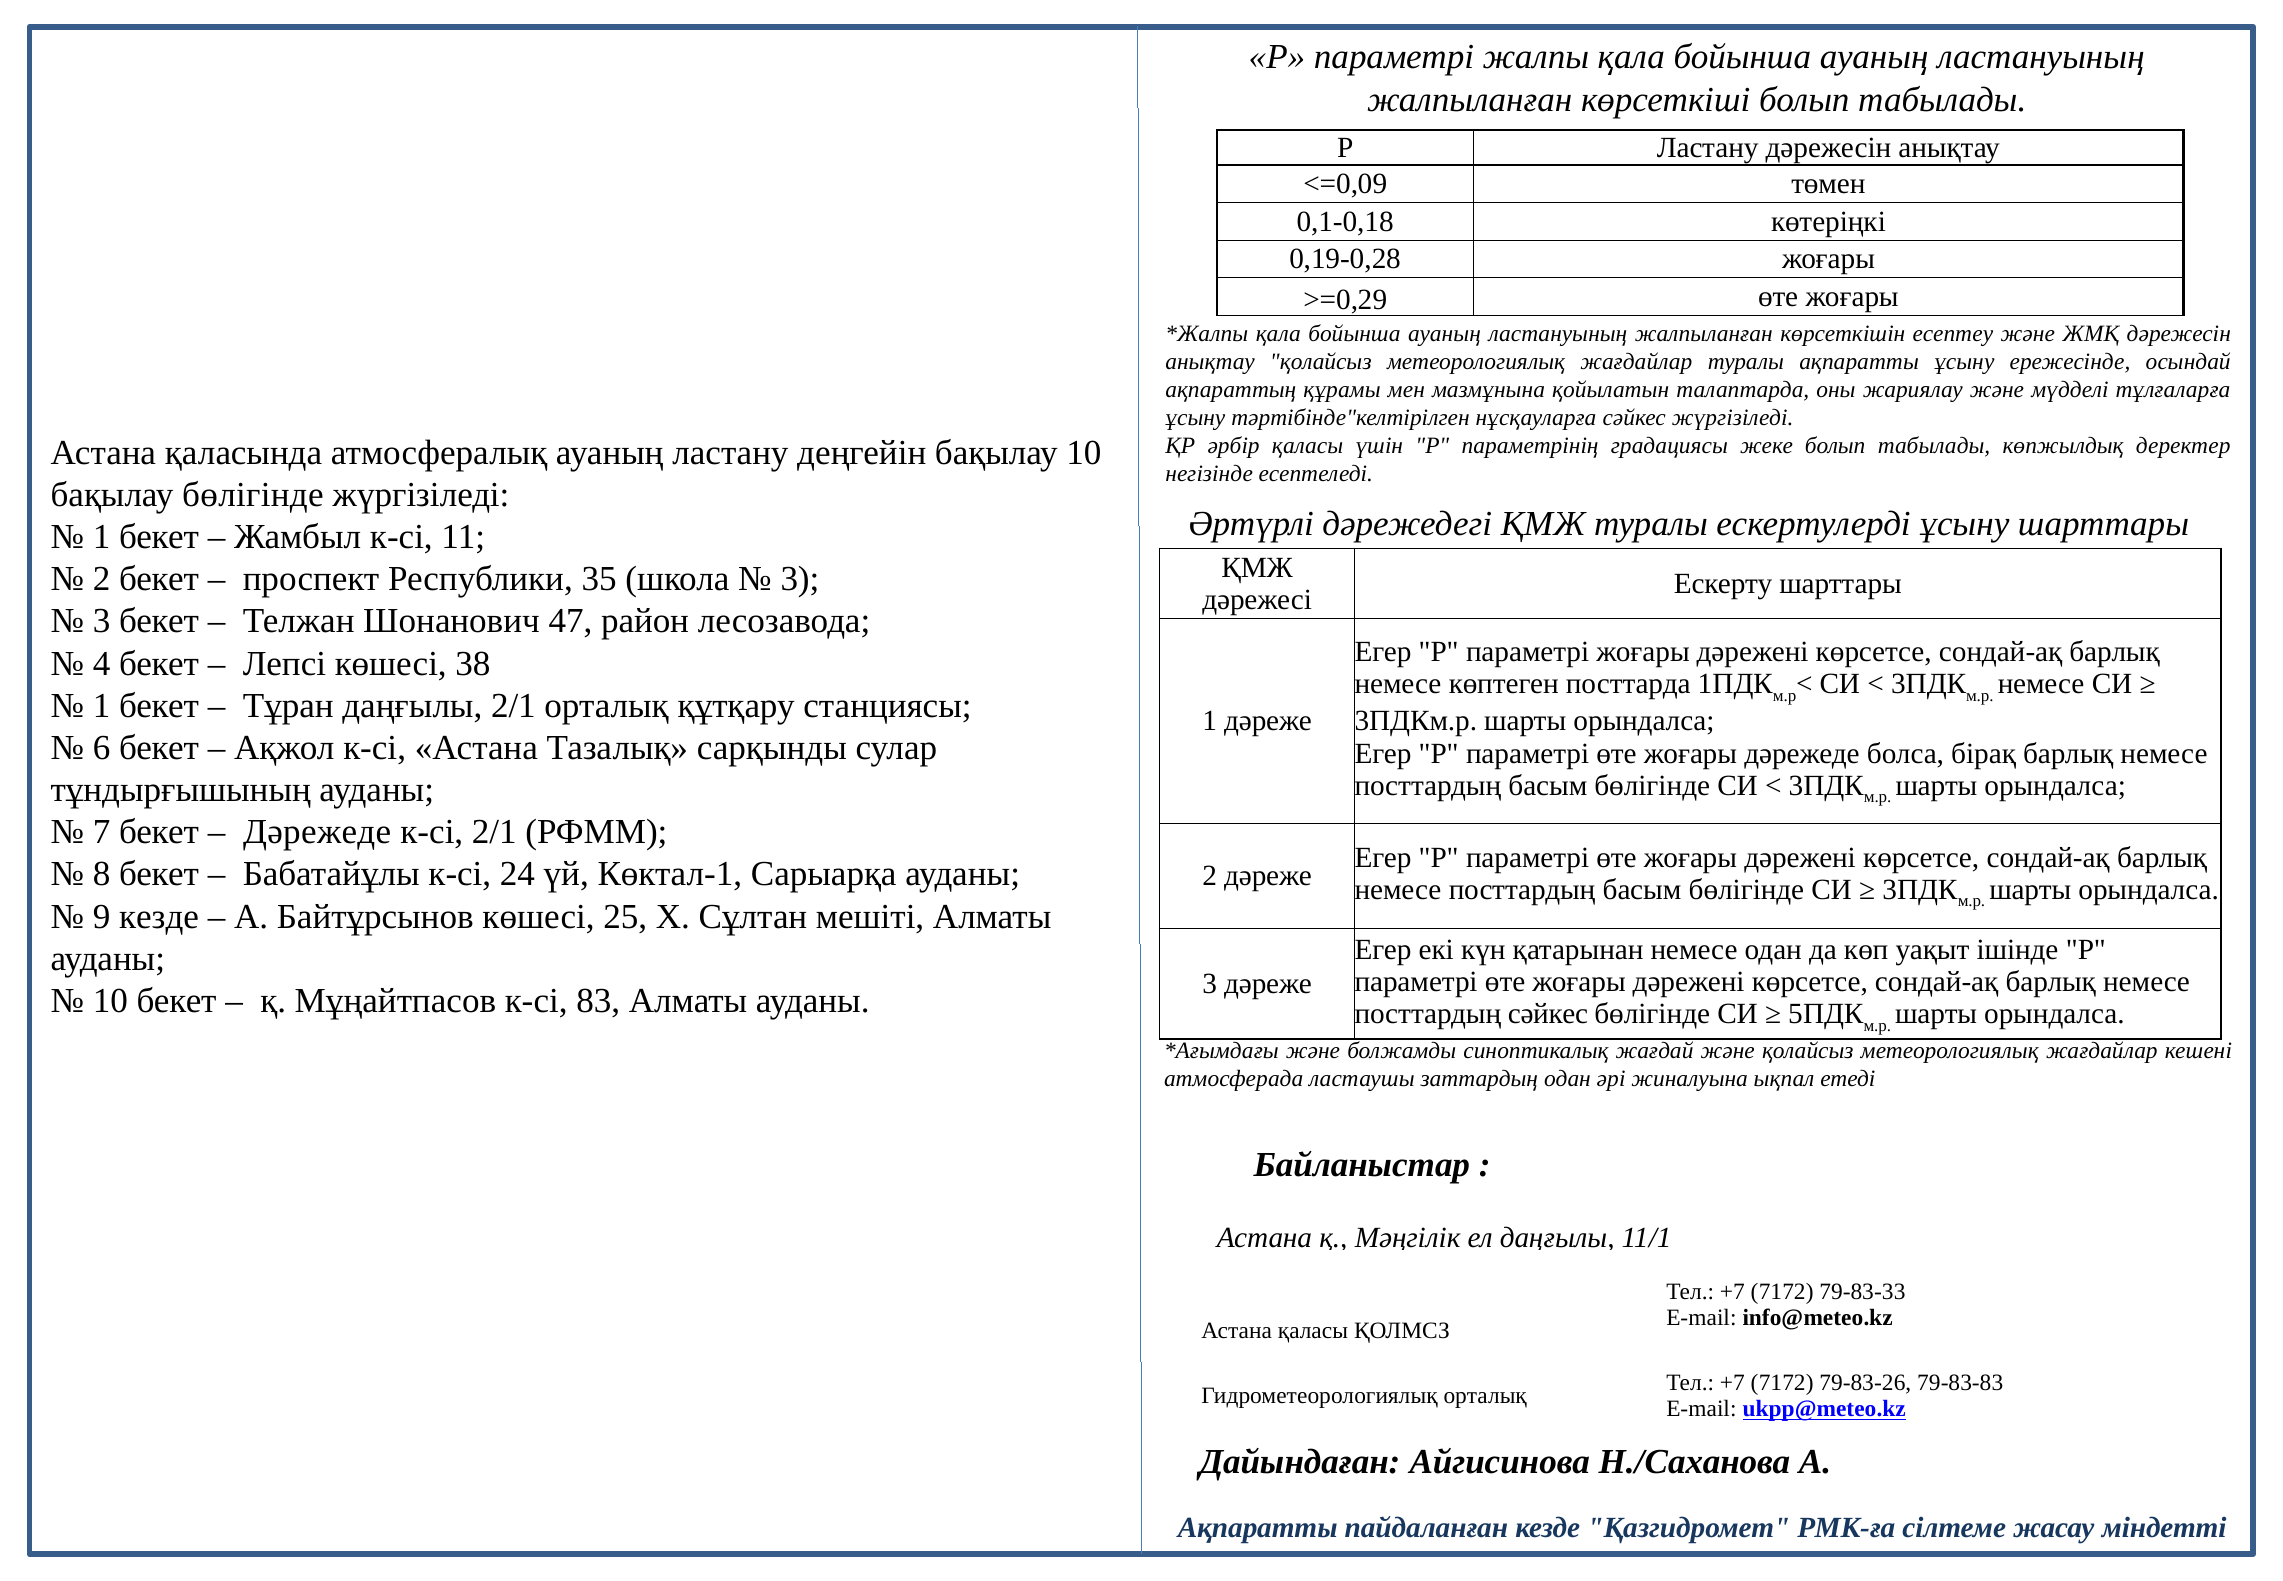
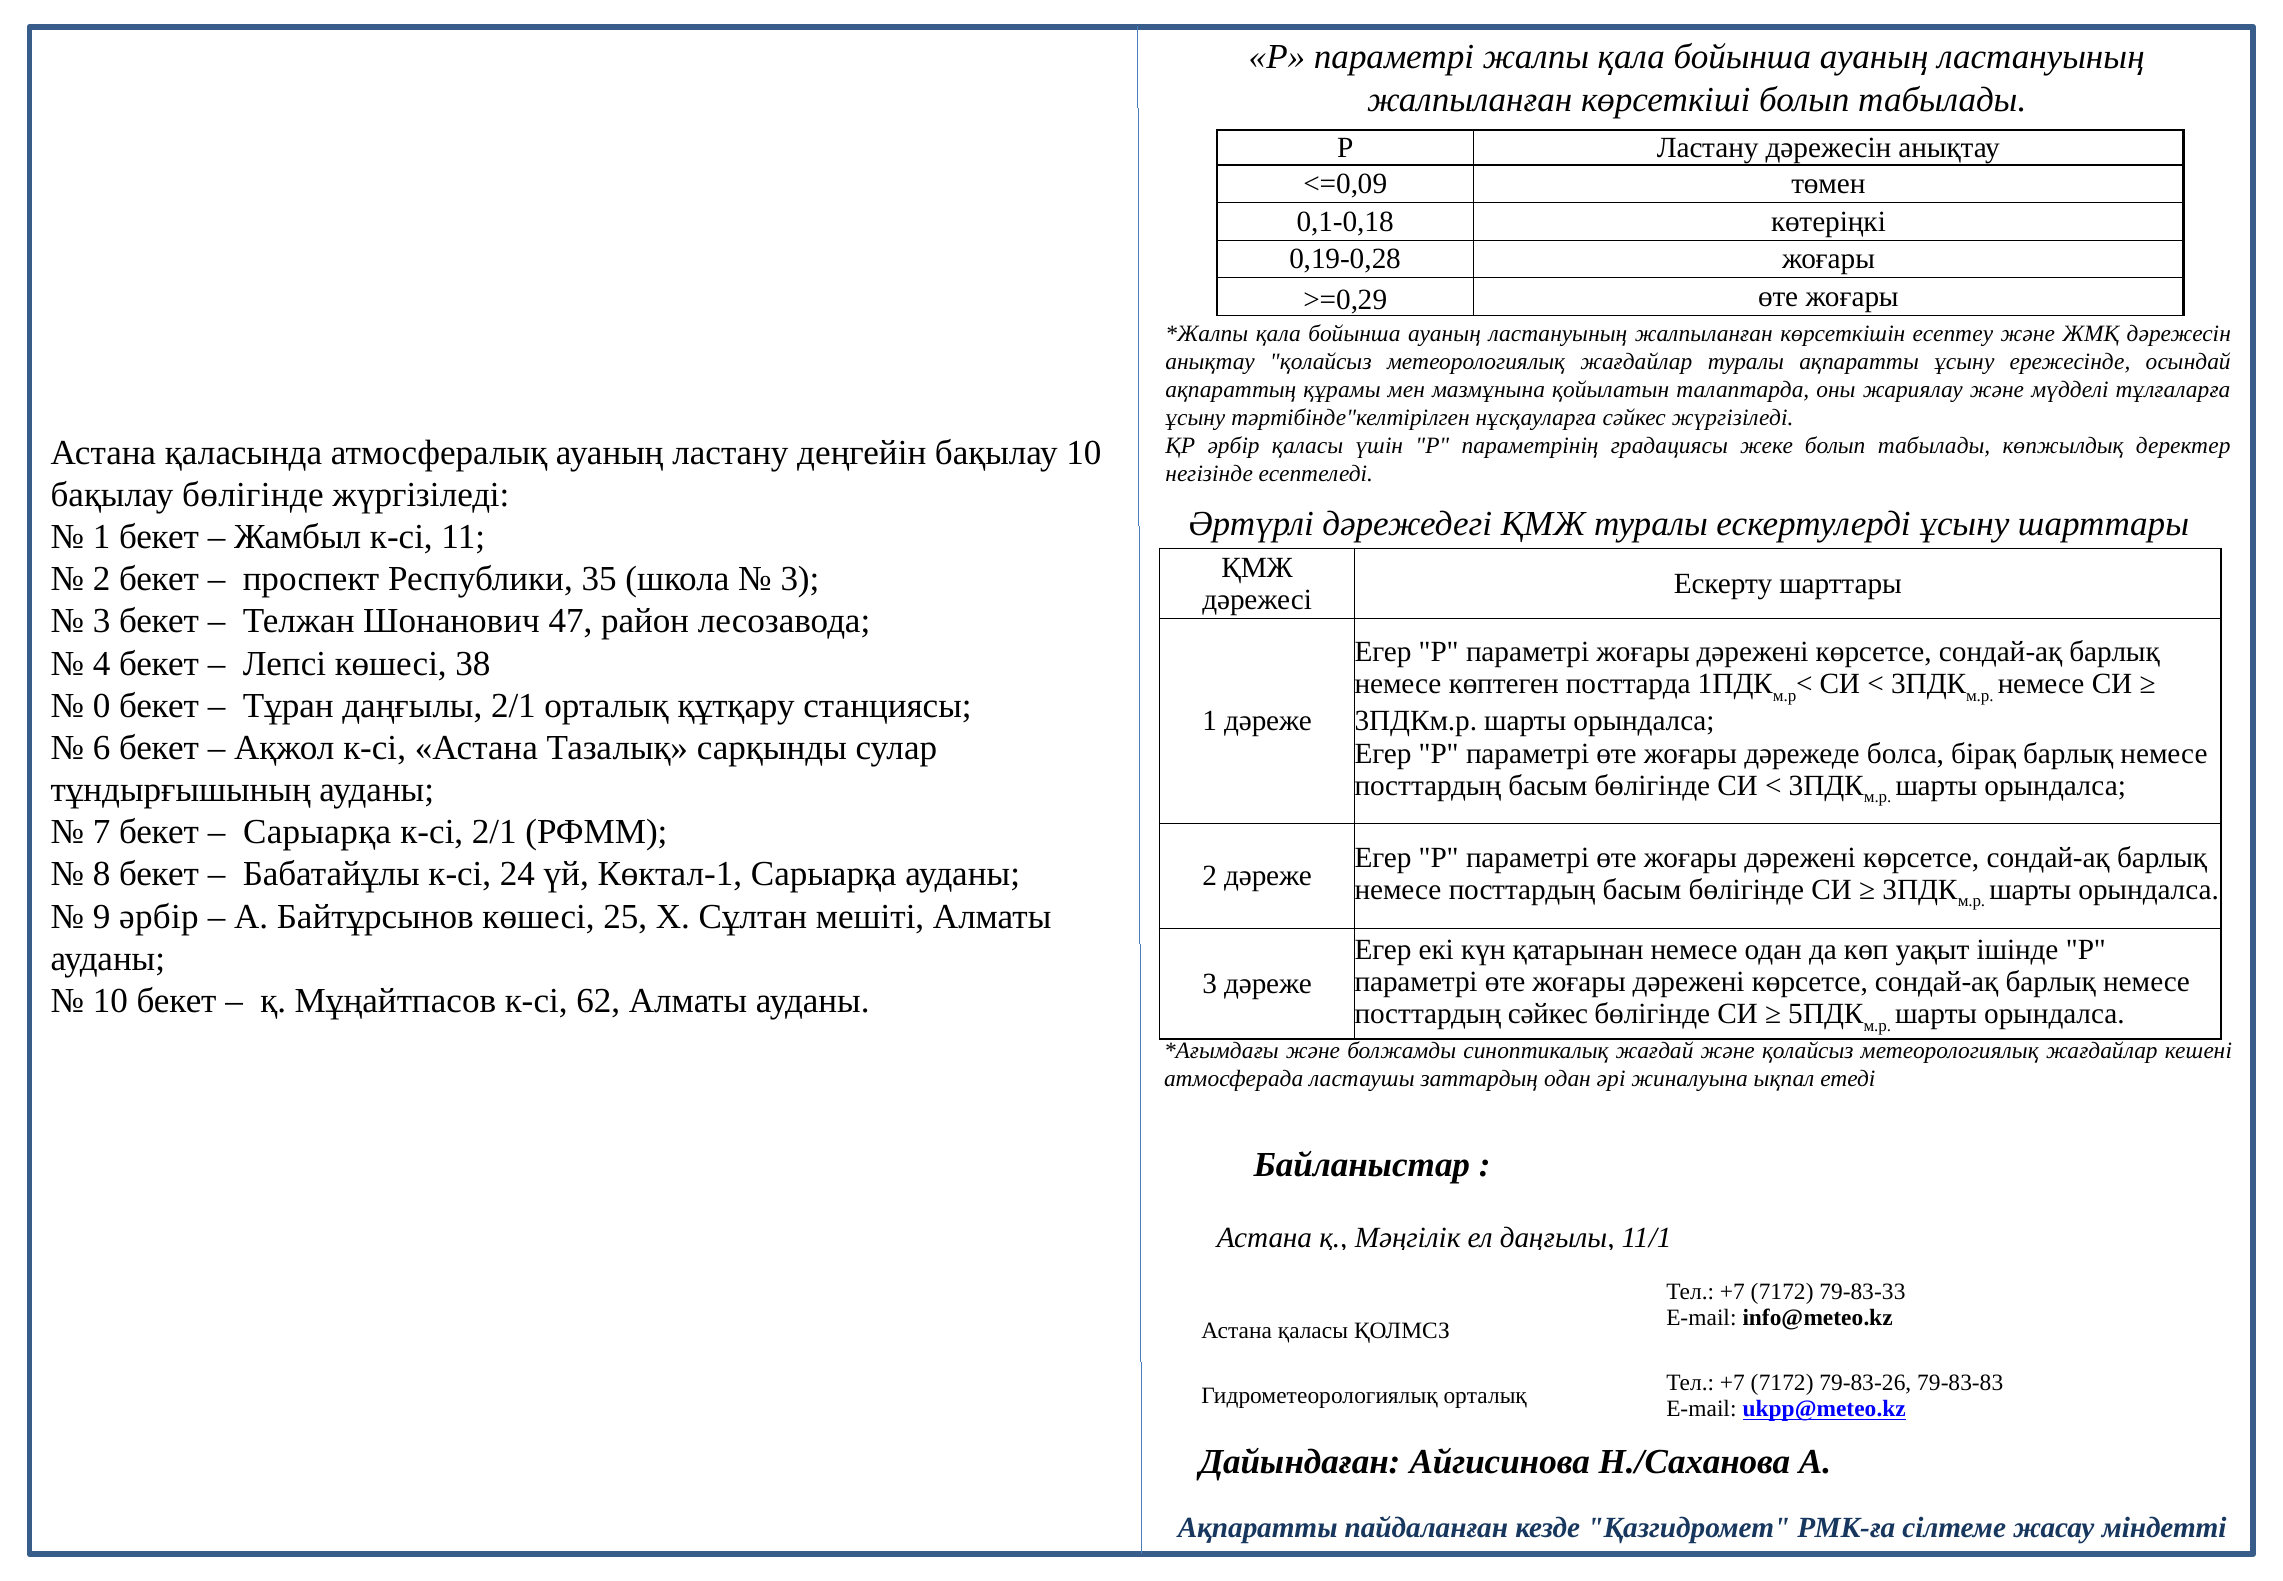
1: 1 -> 0 (102, 705)
Дәрежеде: Дәрежеде -> Сарыарқа (317, 832)
9 кезде: кезде -> әрбір (159, 916)
83: 83 -> 62 (598, 1000)
